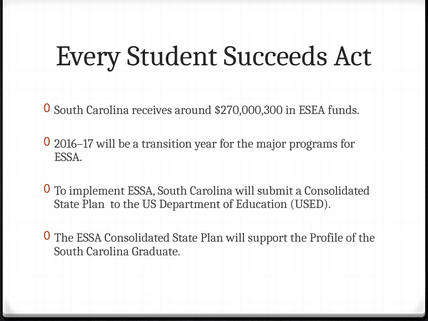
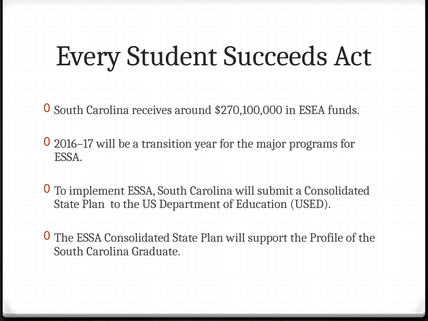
$270,000,300: $270,000,300 -> $270,100,000 (248, 110)
